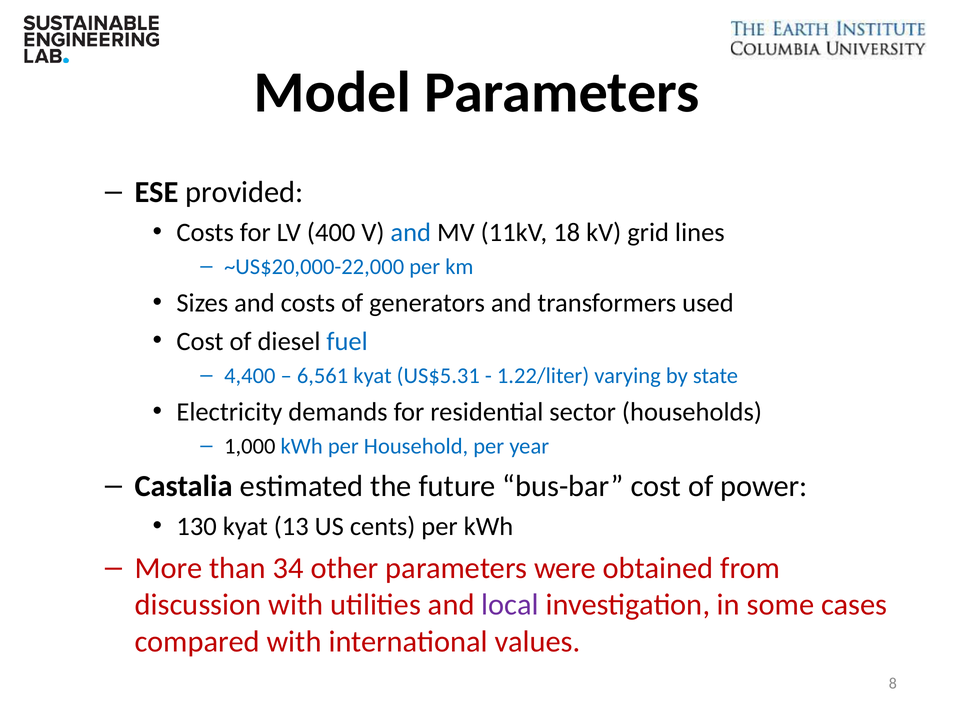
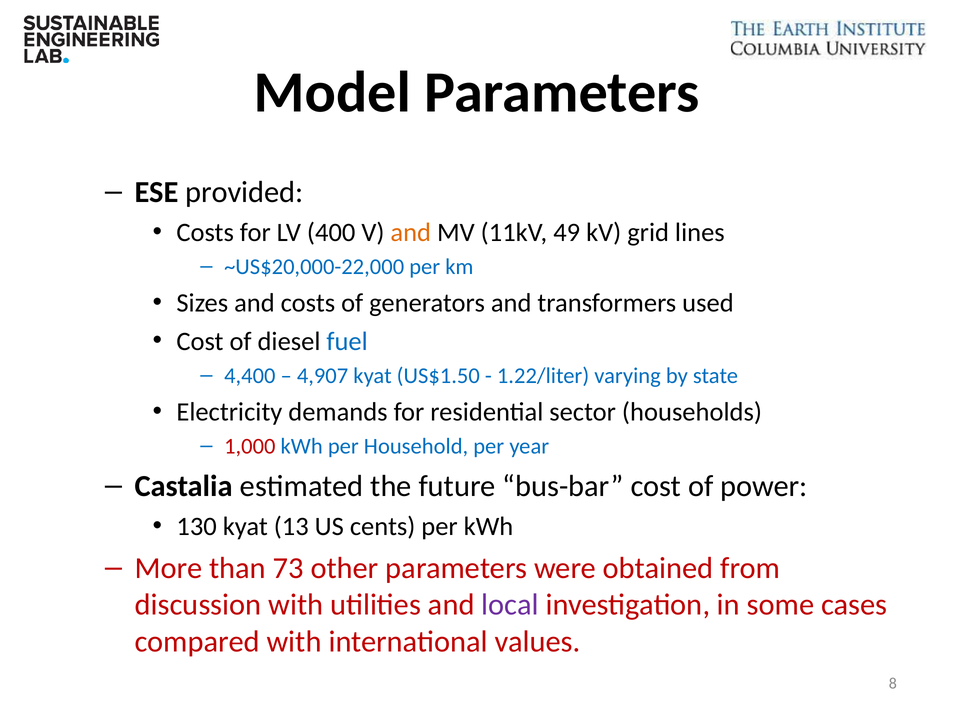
and colour: blue -> orange (411, 232)
18: 18 -> 49 (567, 232)
6,561: 6,561 -> 4,907 (323, 375)
US$5.31: US$5.31 -> US$1.50 (438, 375)
1,000 colour: black -> red (250, 446)
34: 34 -> 73 (288, 568)
